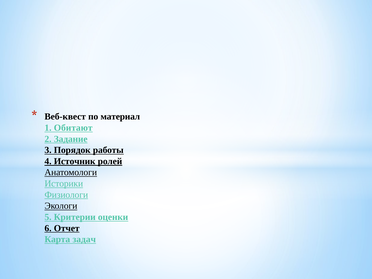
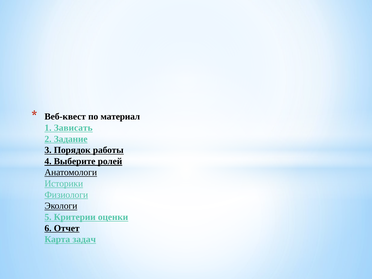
Обитают: Обитают -> Зависать (73, 128)
Источник: Источник -> Выберите (75, 161)
